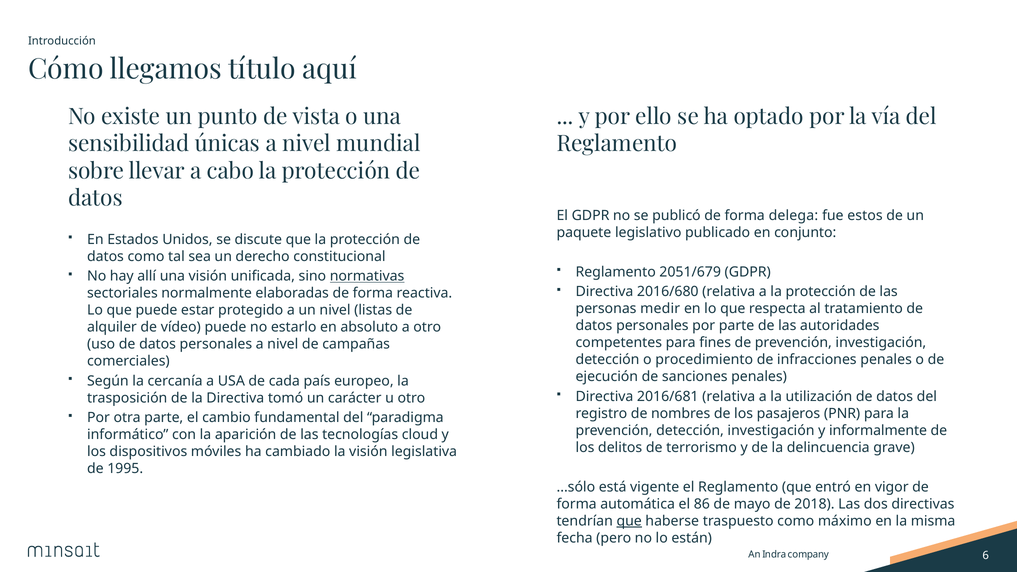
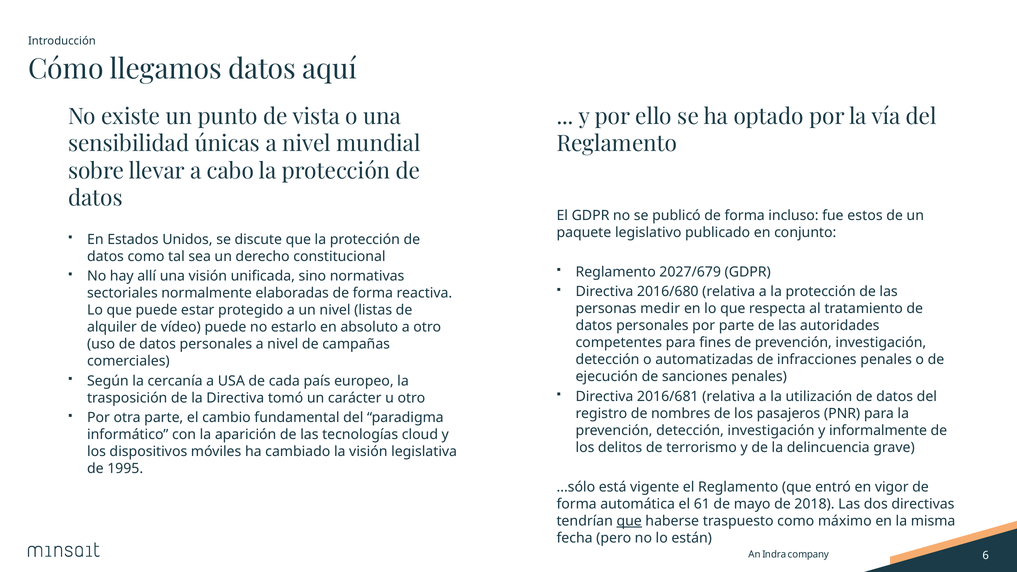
llegamos título: título -> datos (262, 69)
delega: delega -> incluso (794, 215)
2051/679: 2051/679 -> 2027/679 (690, 272)
normativas underline: present -> none (367, 276)
procedimiento: procedimiento -> automatizadas (704, 360)
86: 86 -> 61 (702, 504)
